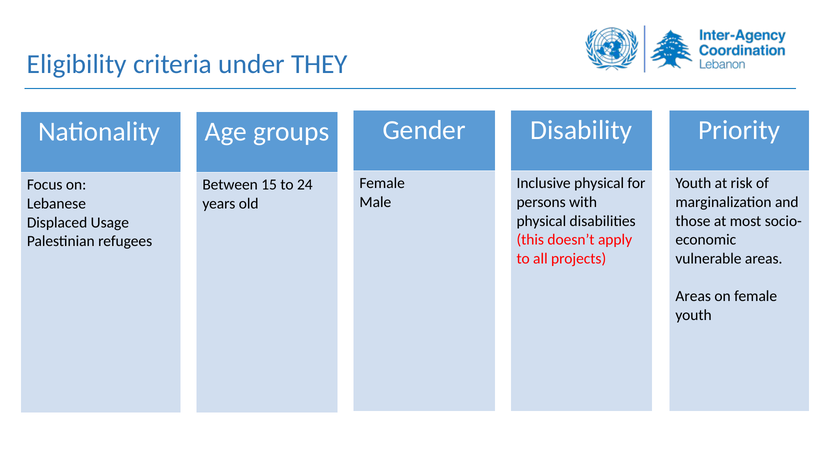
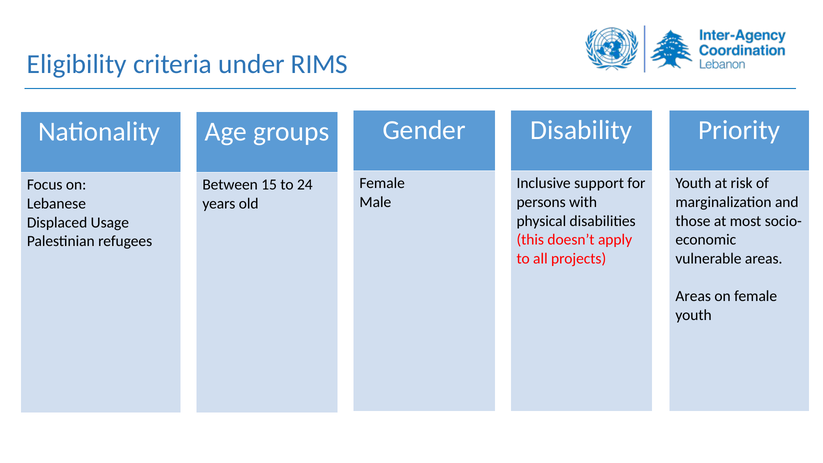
THEY: THEY -> RIMS (319, 64)
Inclusive physical: physical -> support (599, 183)
